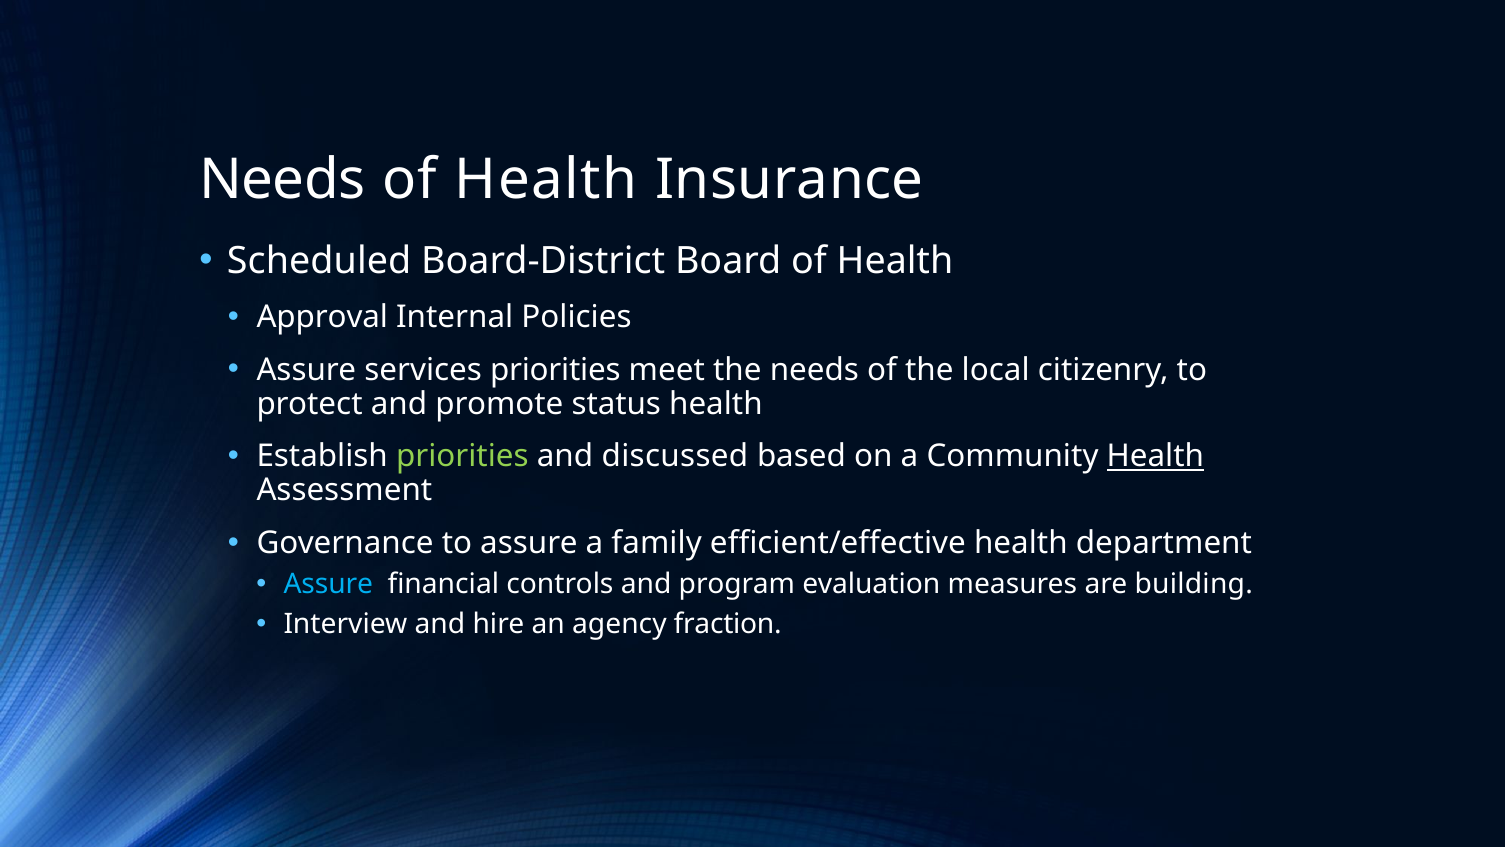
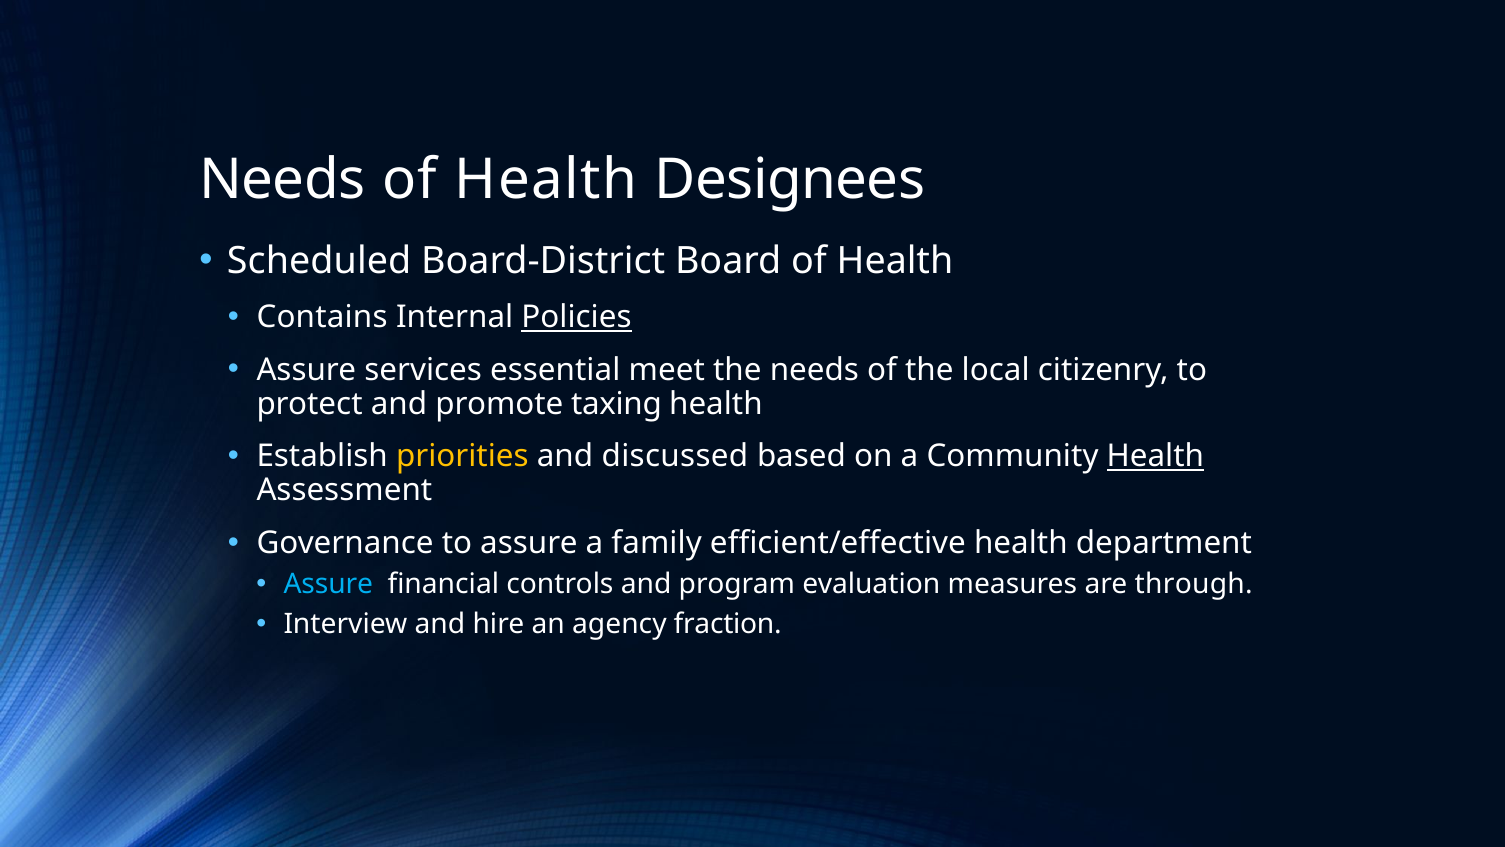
Insurance: Insurance -> Designees (790, 180)
Approval: Approval -> Contains (322, 317)
Policies underline: none -> present (576, 317)
services priorities: priorities -> essential (555, 370)
status: status -> taxing (616, 404)
priorities colour: light green -> yellow (462, 456)
building: building -> through (1194, 584)
